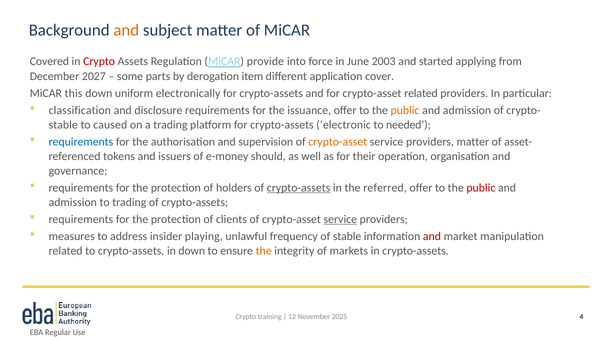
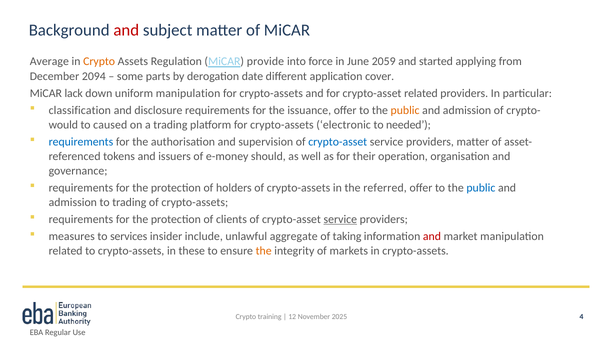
and colour: orange -> red (126, 30)
Covered: Covered -> Average (49, 62)
Crypto colour: red -> orange (99, 62)
2003: 2003 -> 2059 (384, 62)
2027: 2027 -> 2094 (94, 76)
item: item -> date (252, 76)
this: this -> lack (74, 93)
uniform electronically: electronically -> manipulation (188, 93)
stable: stable -> would (63, 125)
crypto-asset colour: orange -> blue (338, 142)
crypto-assets underline: present -> none (299, 188)
public colour: red -> blue (481, 188)
address: address -> services (129, 237)
playing: playing -> include (204, 237)
frequency: frequency -> aggregate (294, 237)
of stable: stable -> taking (347, 237)
in down: down -> these (192, 251)
